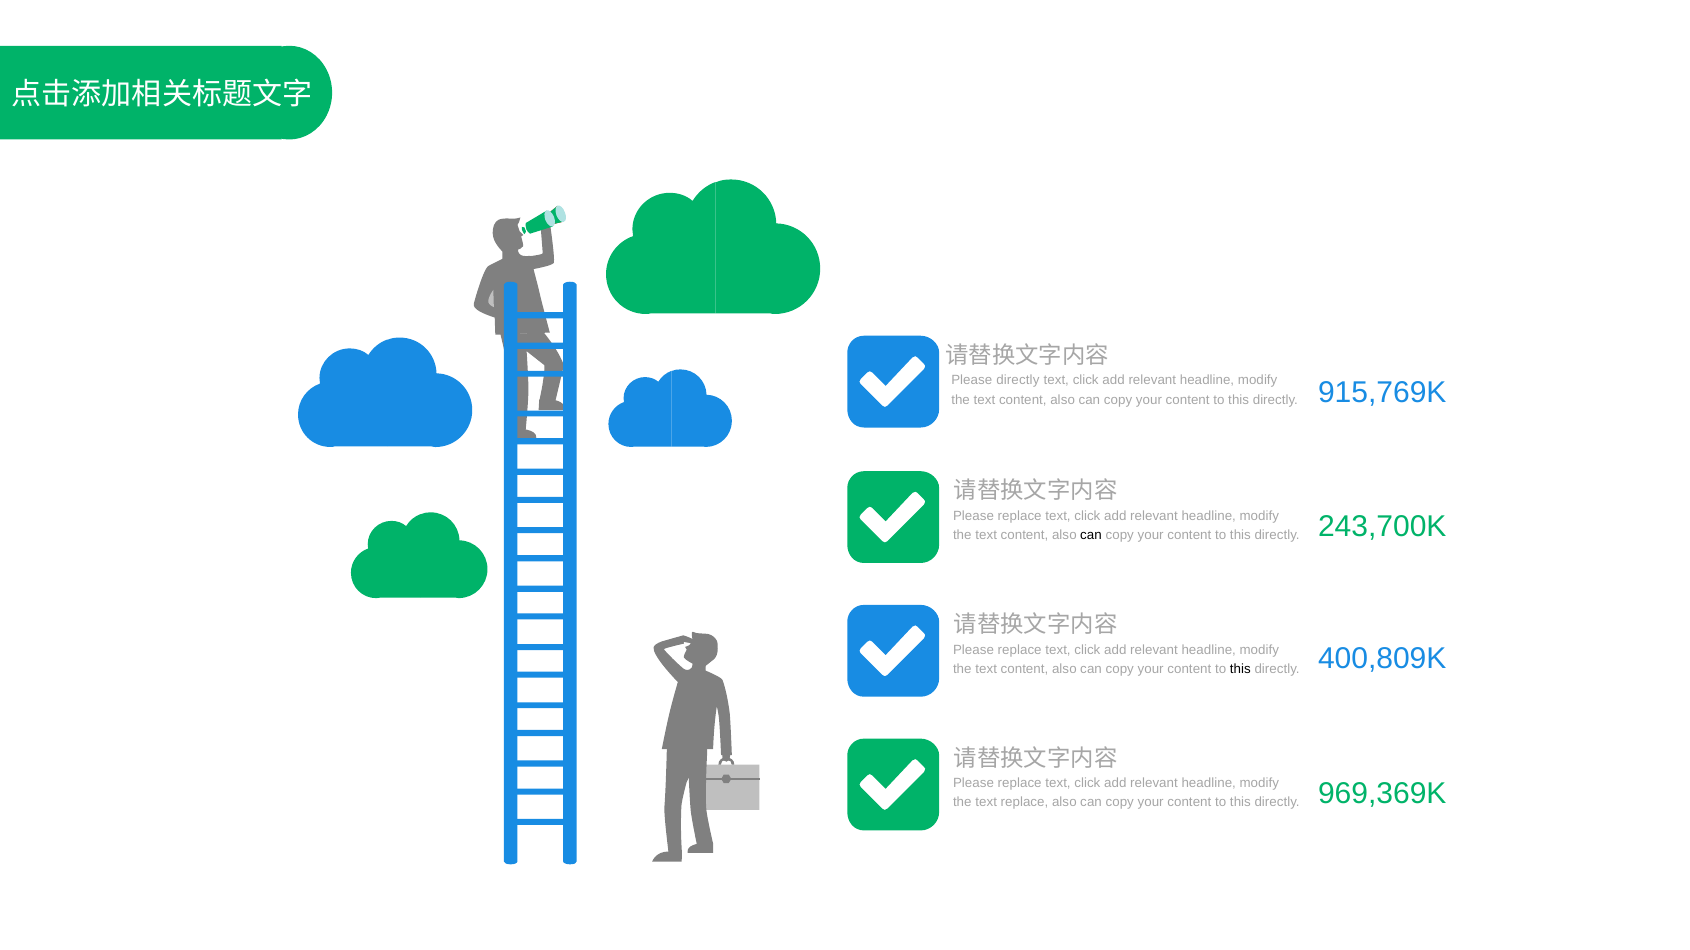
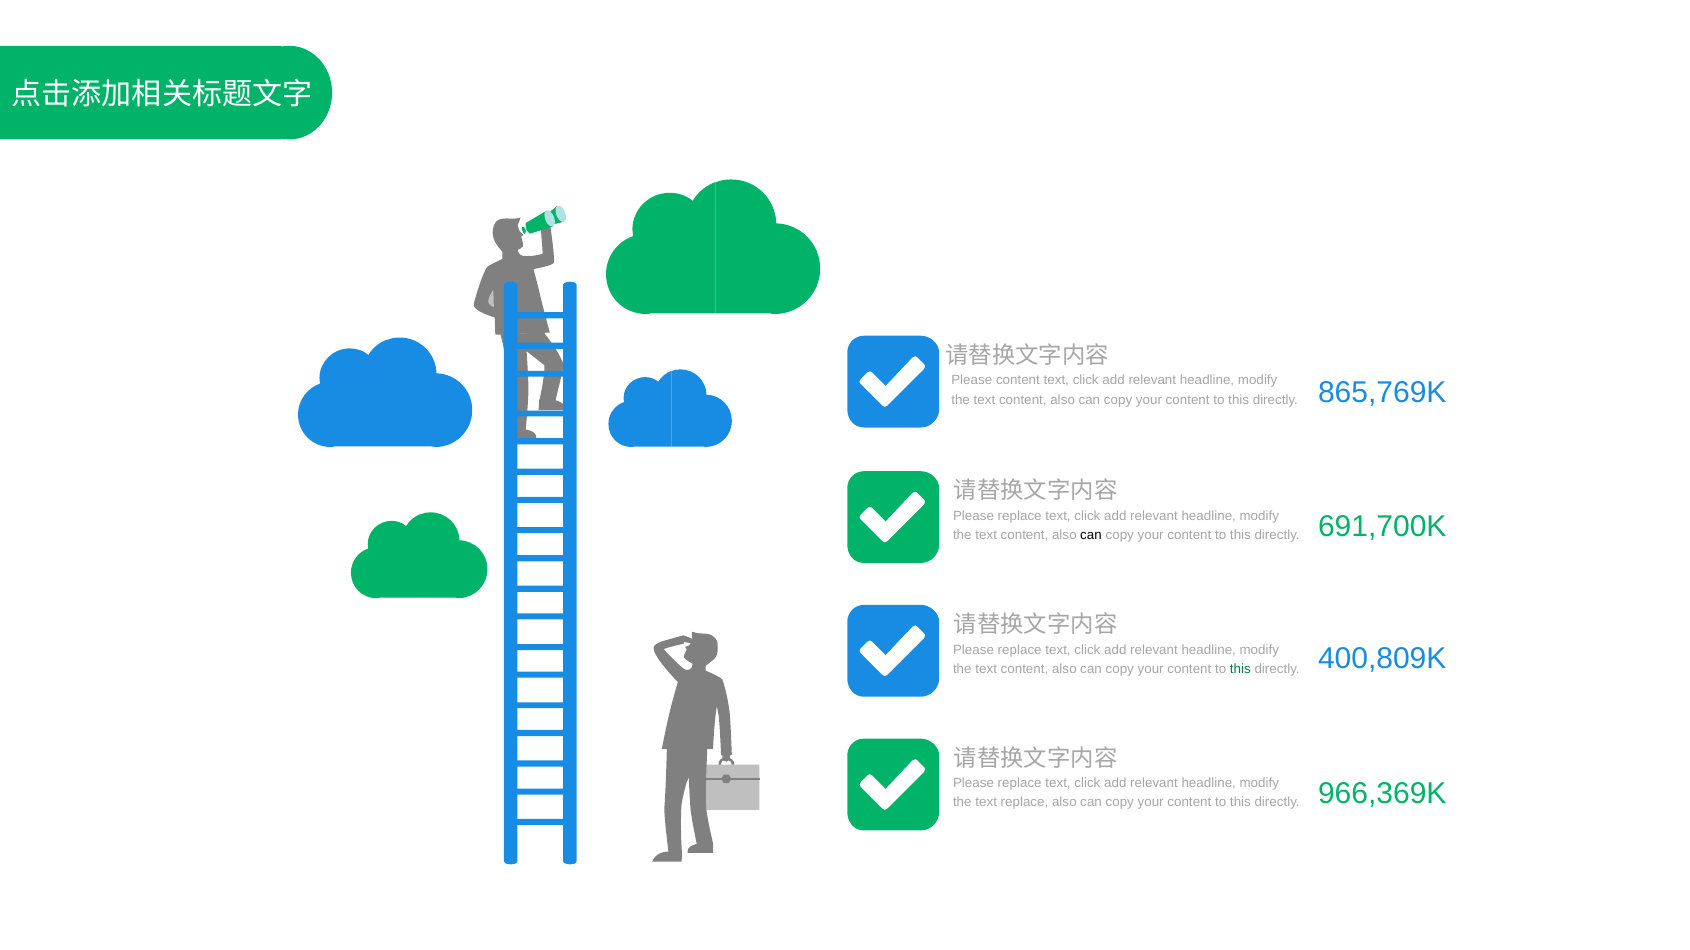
Please directly: directly -> content (1018, 381)
915,769K: 915,769K -> 865,769K (1382, 393)
243,700K: 243,700K -> 691,700K (1382, 527)
this colour: black -> green (1240, 669)
969,369K: 969,369K -> 966,369K (1382, 794)
